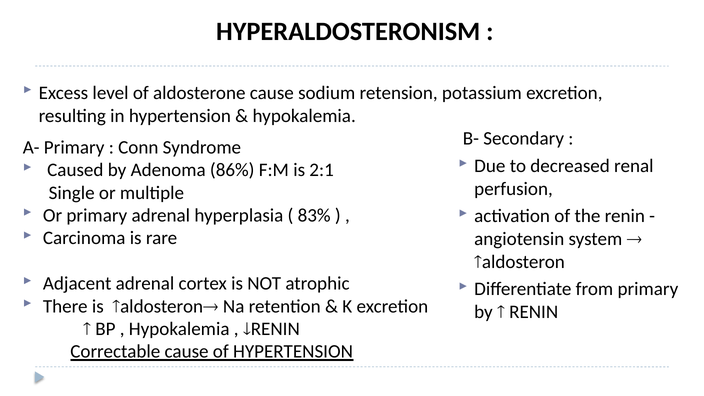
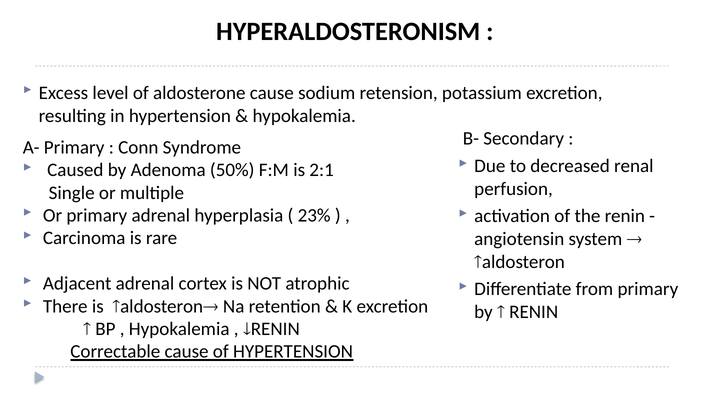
86%: 86% -> 50% (232, 170)
83%: 83% -> 23% (314, 215)
